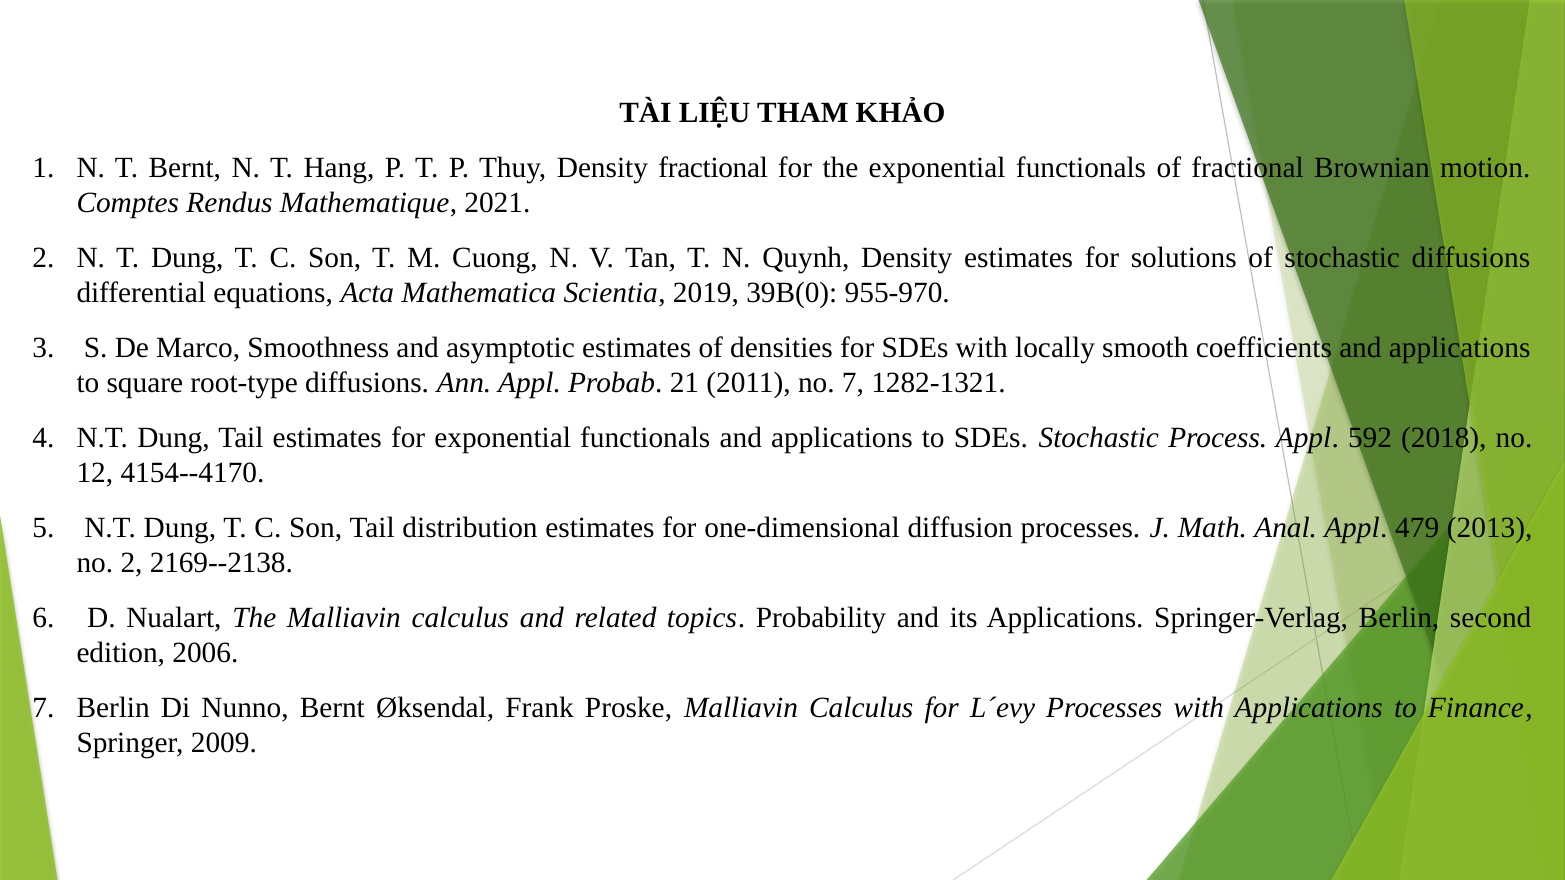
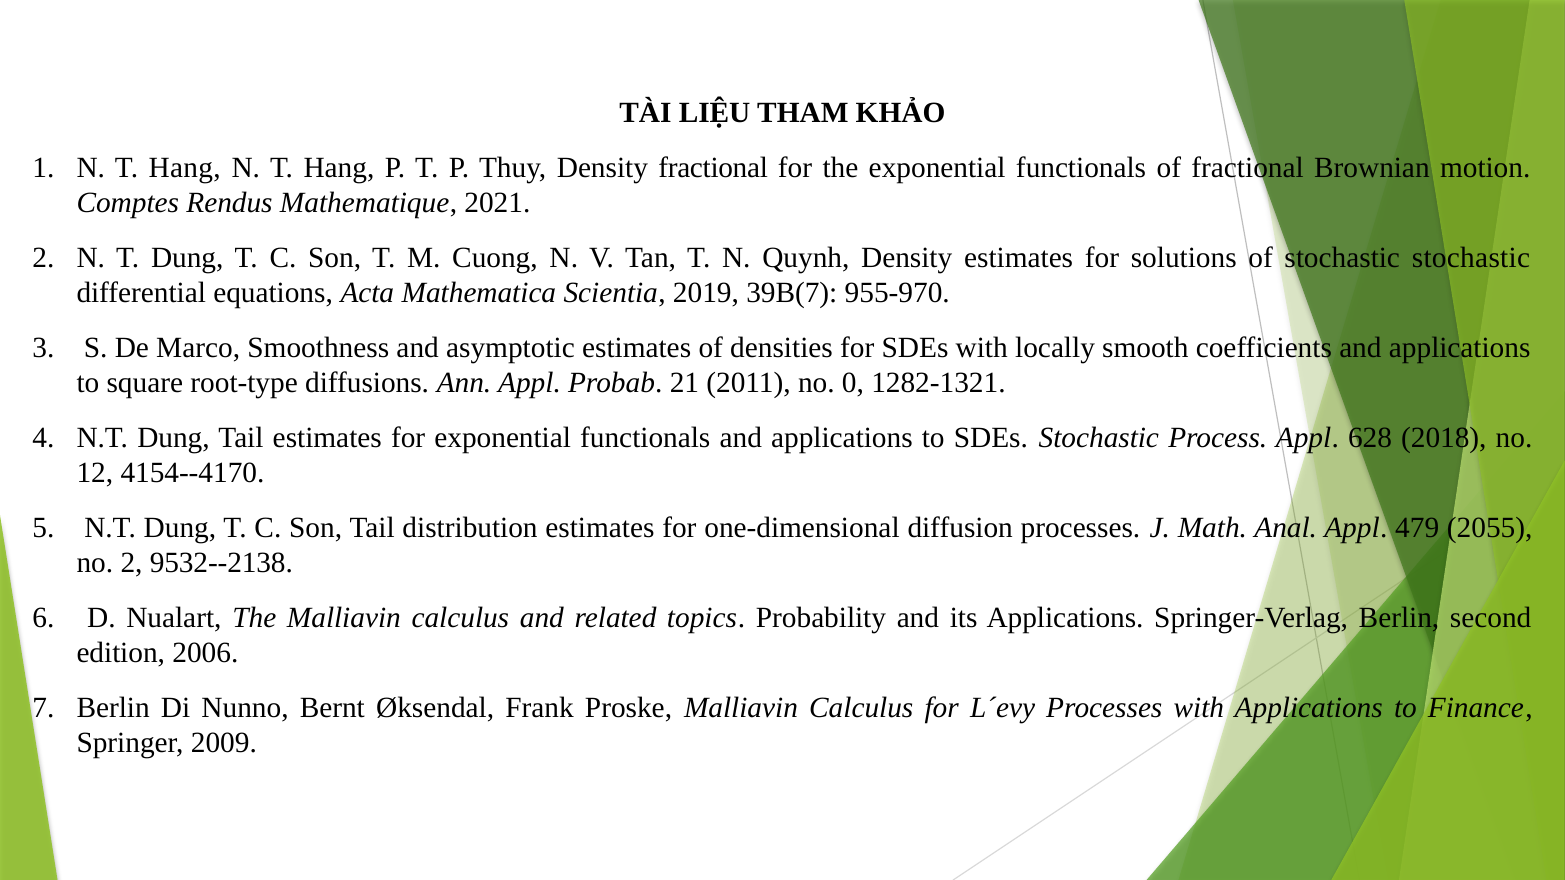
Bernt: Bernt -> Hang (185, 168)
stochastic diffusions: diffusions -> stochastic (1471, 258)
39B(0: 39B(0 -> 39B(7 (792, 293)
no 7: 7 -> 0 (853, 383)
592: 592 -> 628 (1370, 438)
2013: 2013 -> 2055 (1490, 528)
2169--2138: 2169--2138 -> 9532--2138 (221, 563)
